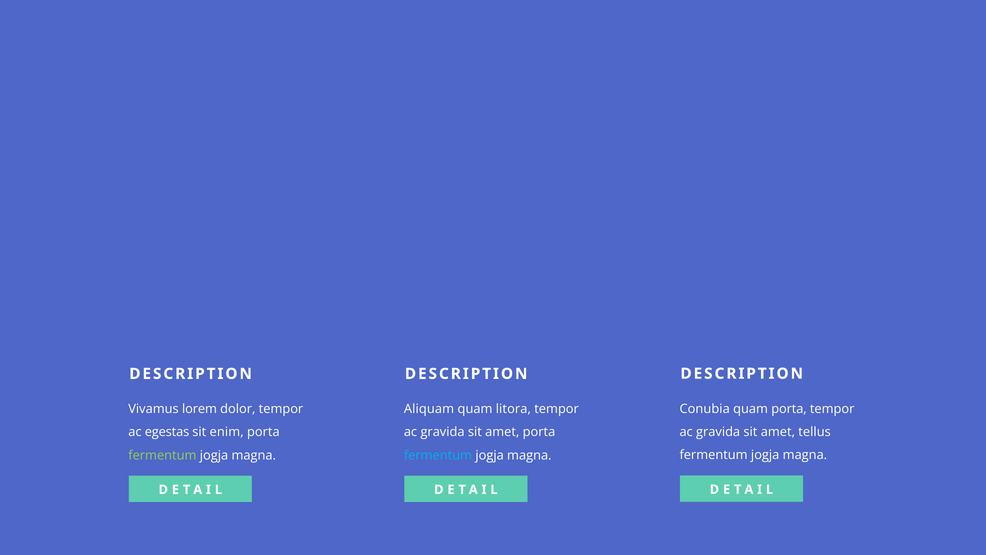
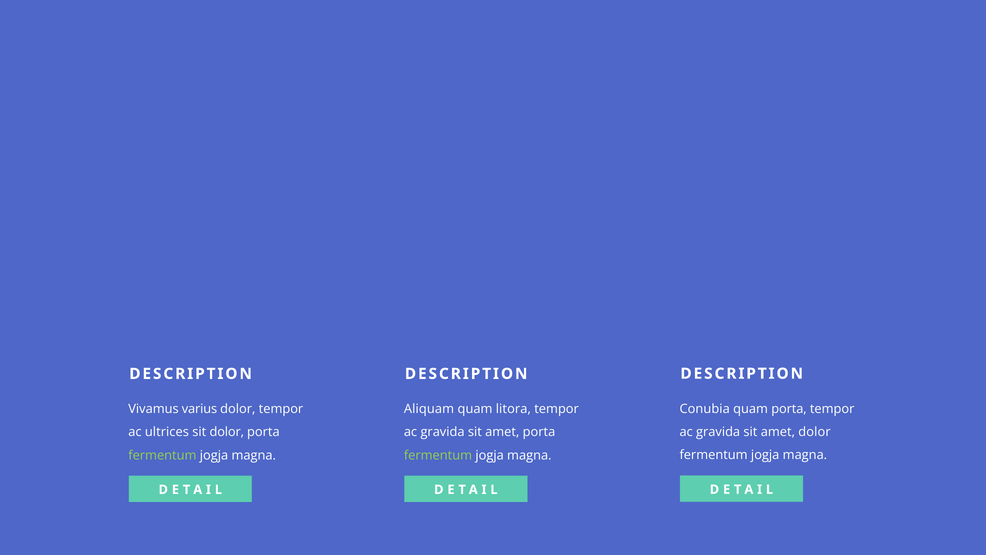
lorem: lorem -> varius (199, 409)
amet tellus: tellus -> dolor (815, 432)
egestas: egestas -> ultrices (167, 432)
sit enim: enim -> dolor (227, 432)
fermentum colour: light blue -> light green (438, 455)
